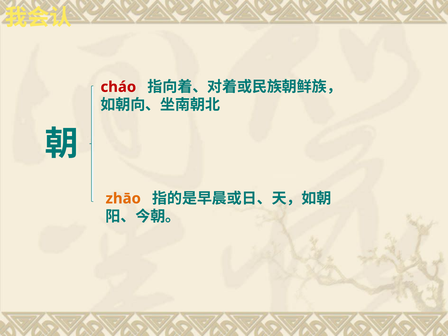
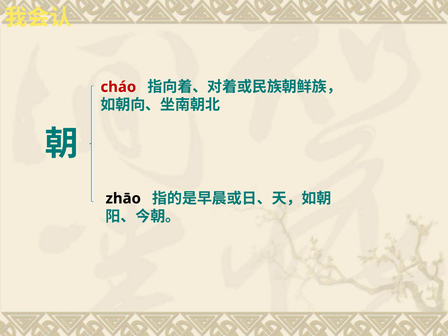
zhāo colour: orange -> black (123, 198)
